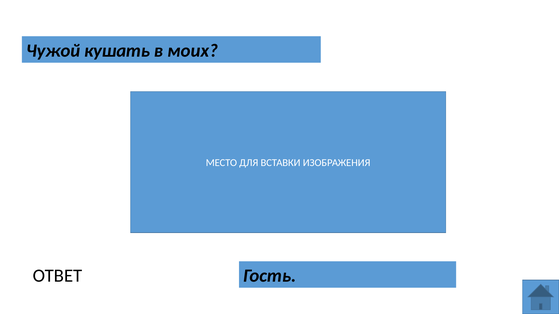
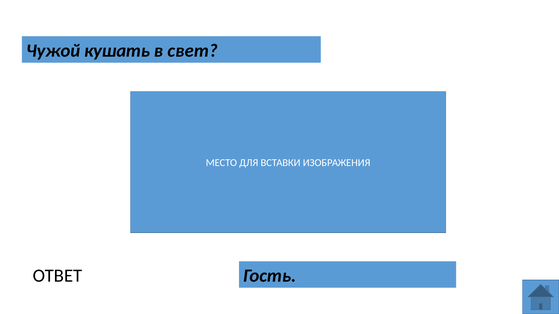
моих: моих -> свет (193, 51)
